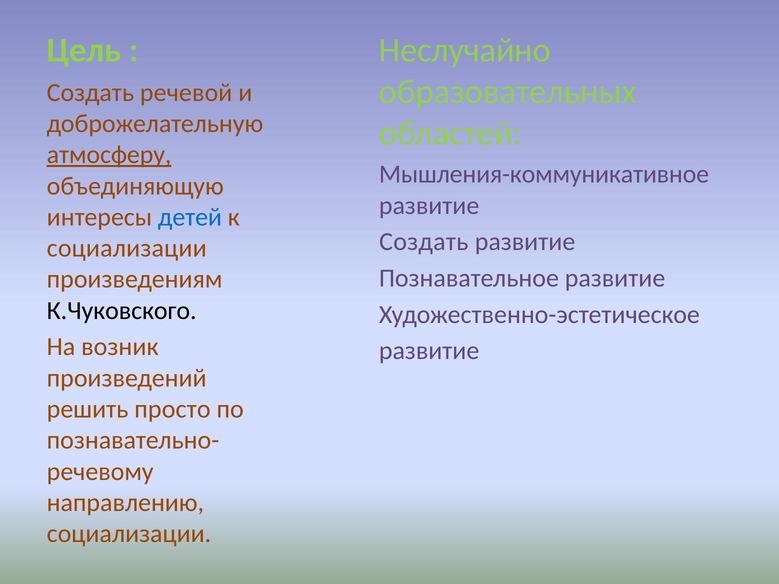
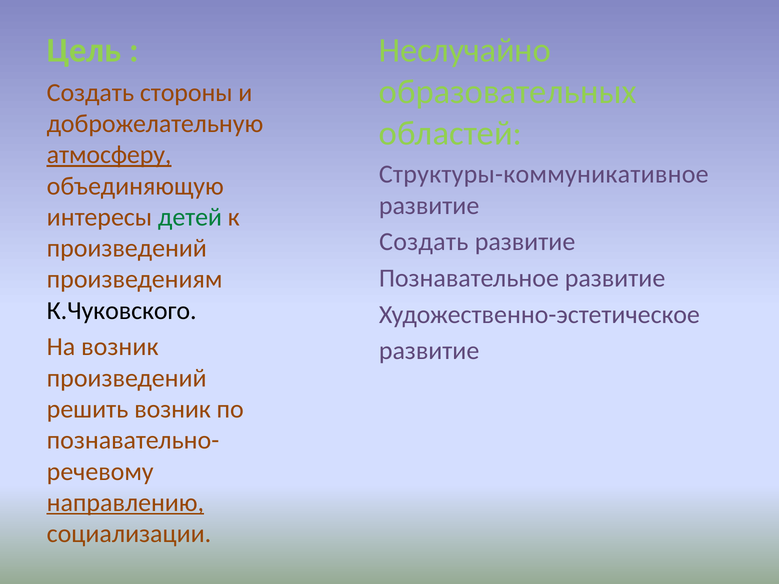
речевой: речевой -> стороны (186, 93)
Мышления-коммуникативное: Мышления-коммуникативное -> Структуры-коммуникативное (544, 174)
детей colour: blue -> green (190, 217)
социализации: социализации -> произведений (127, 248)
решить просто: просто -> возник (173, 409)
направлению underline: none -> present (125, 503)
